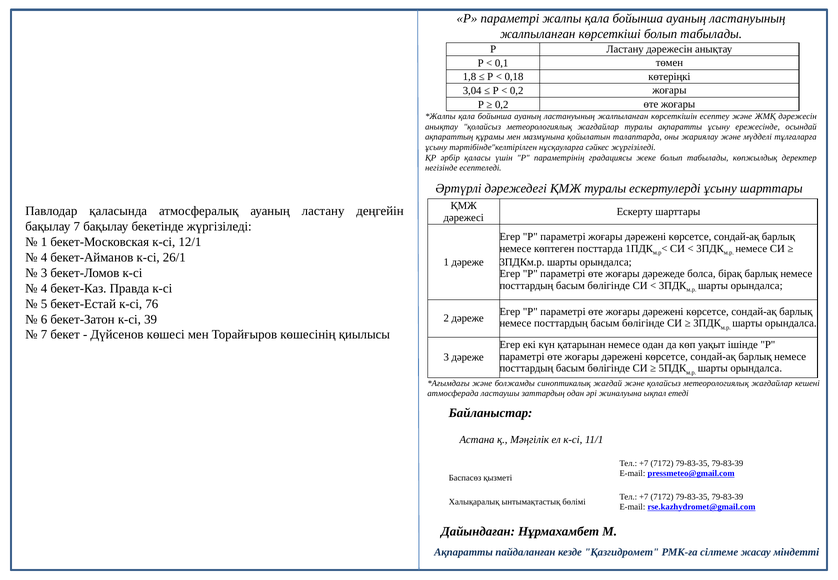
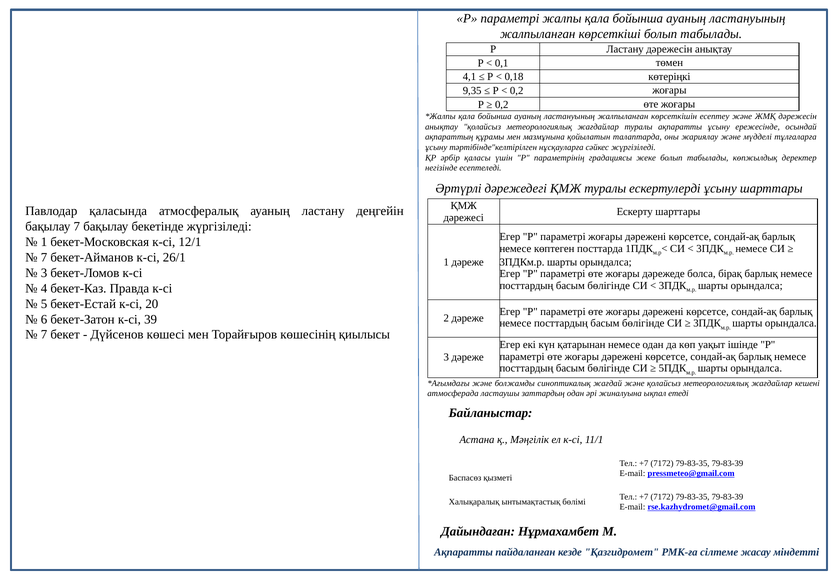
1,8: 1,8 -> 4,1 (469, 77)
3,04: 3,04 -> 9,35 (472, 91)
4: 4 -> 7 (44, 257)
76: 76 -> 20 (152, 304)
